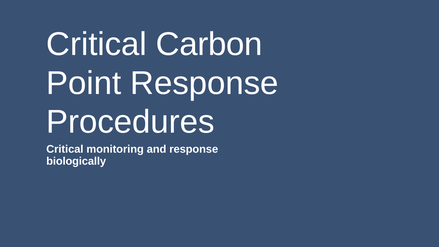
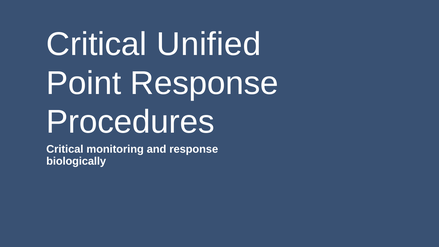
Carbon: Carbon -> Unified (209, 44)
